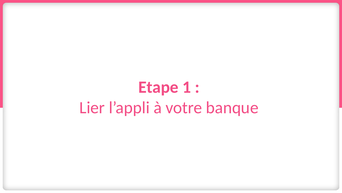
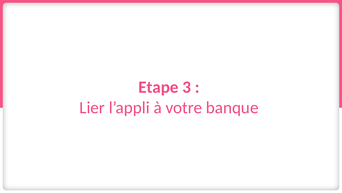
1: 1 -> 3 (187, 87)
